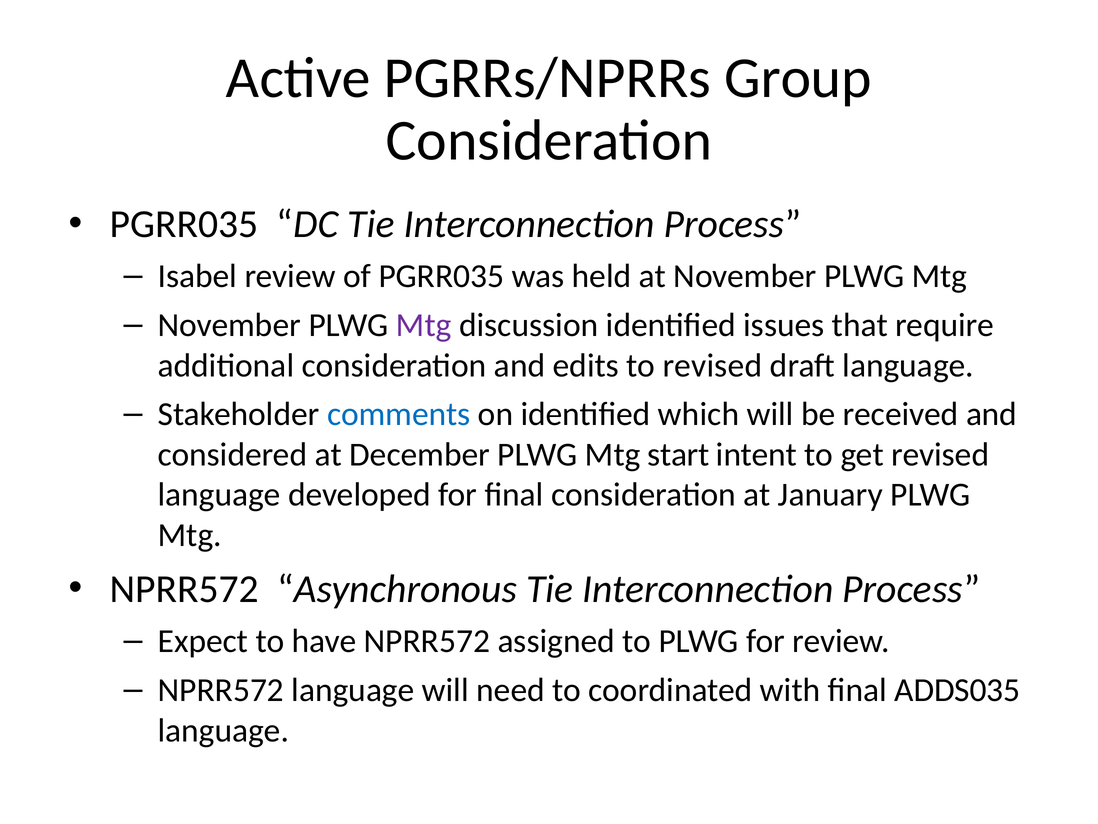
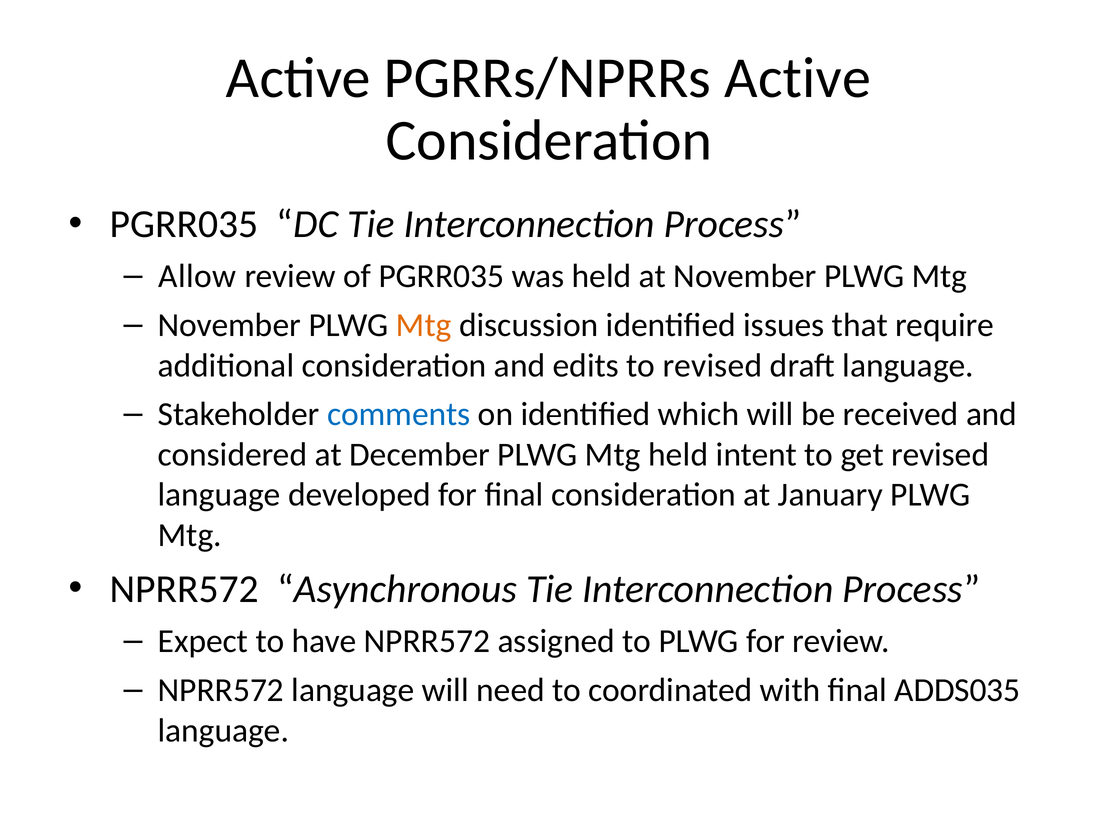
PGRRs/NPRRs Group: Group -> Active (798, 78)
Isabel: Isabel -> Allow (197, 276)
Mtg colour: purple -> orange (424, 325)
Mtg start: start -> held (678, 454)
